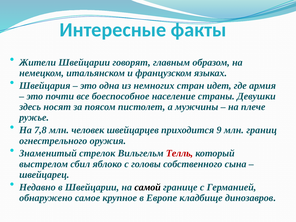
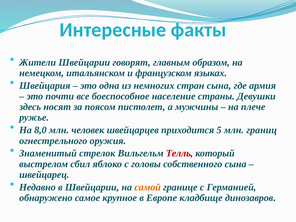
стран идет: идет -> сына (219, 86)
7,8: 7,8 -> 8,0 (40, 130)
9: 9 -> 5 (219, 130)
самой colour: black -> orange (148, 187)
